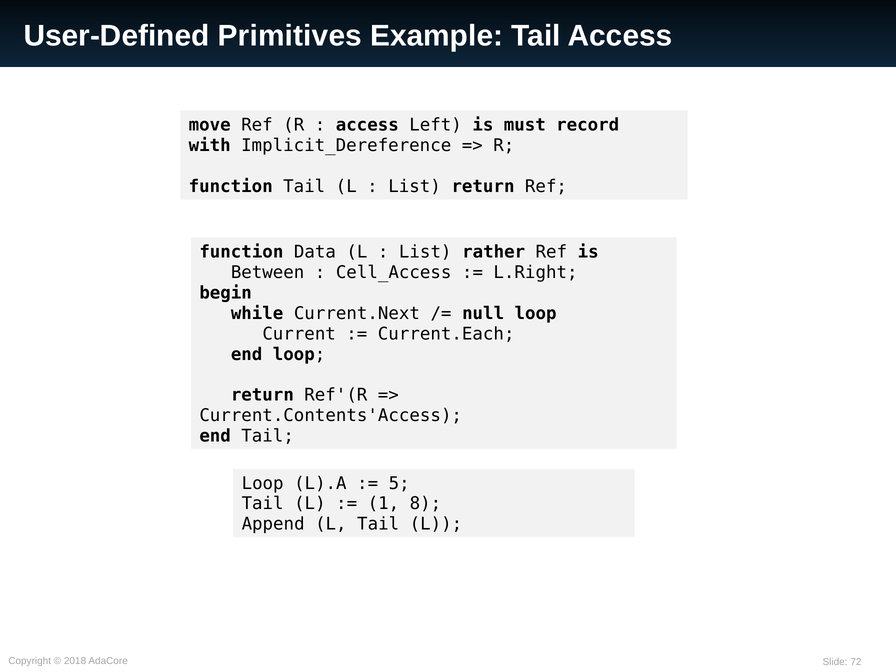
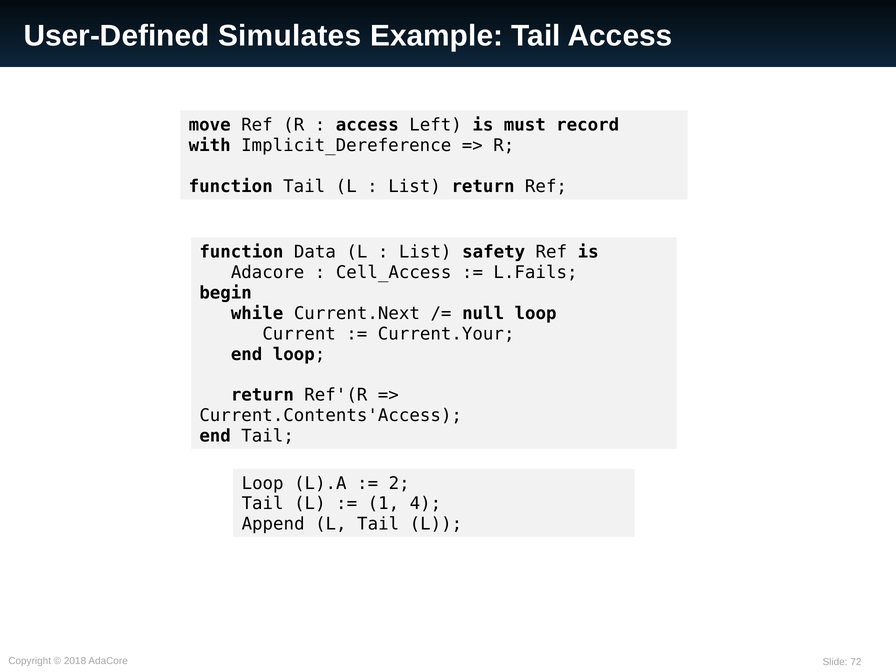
Primitives: Primitives -> Simulates (290, 36)
rather: rather -> safety (494, 252)
Between: Between -> Adacore (268, 272)
L.Right: L.Right -> L.Fails (535, 272)
Current.Each: Current.Each -> Current.Your (446, 334)
5: 5 -> 2 (399, 483)
8: 8 -> 4 (425, 504)
